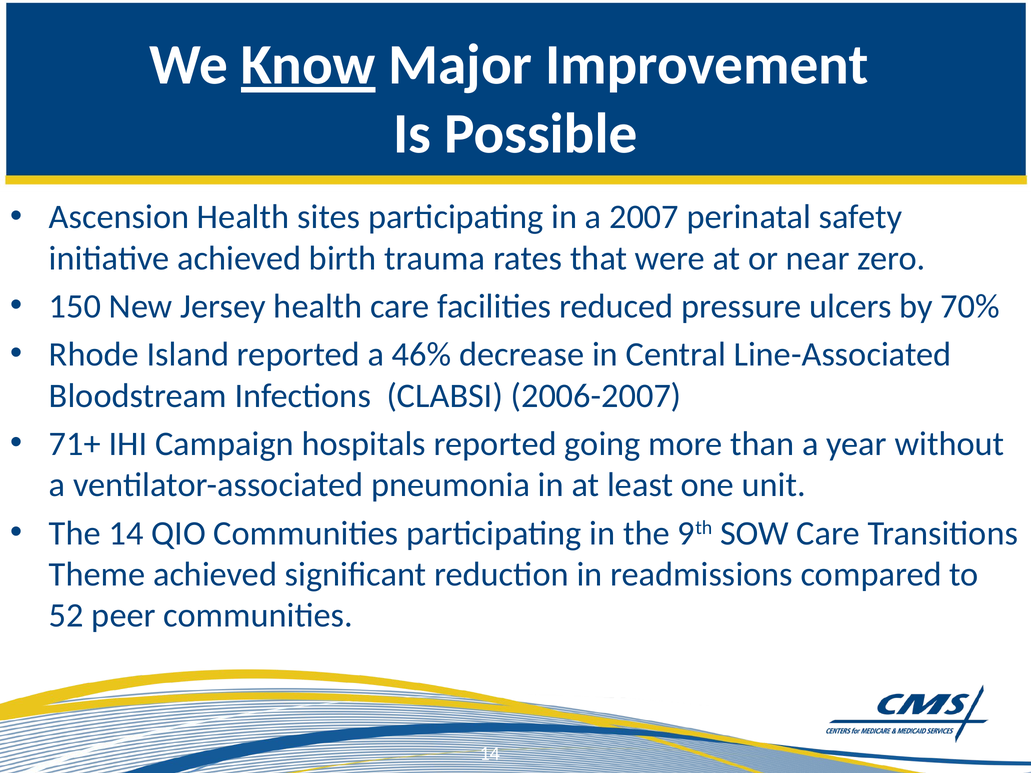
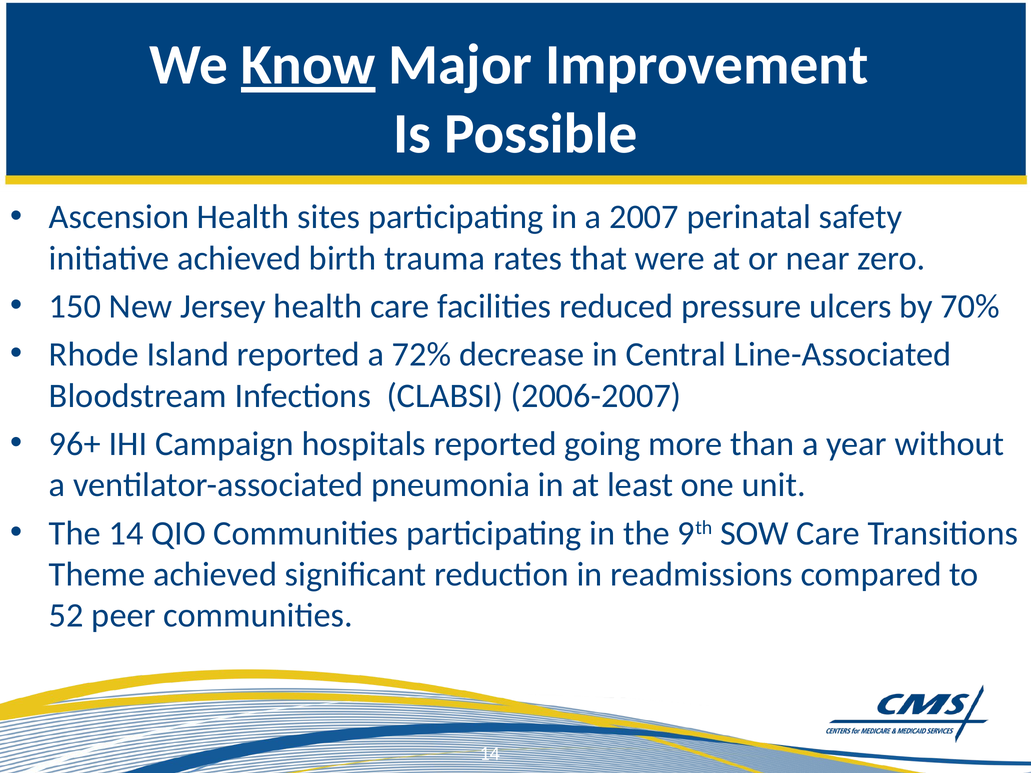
46%: 46% -> 72% (422, 355)
71+: 71+ -> 96+ (75, 444)
